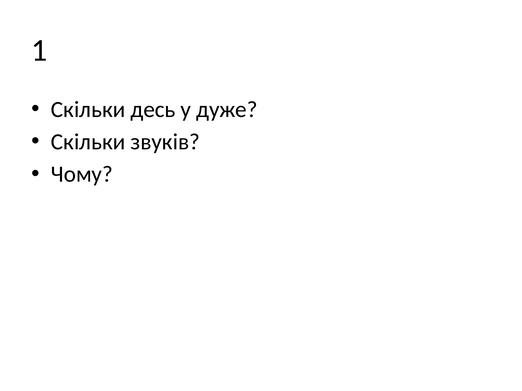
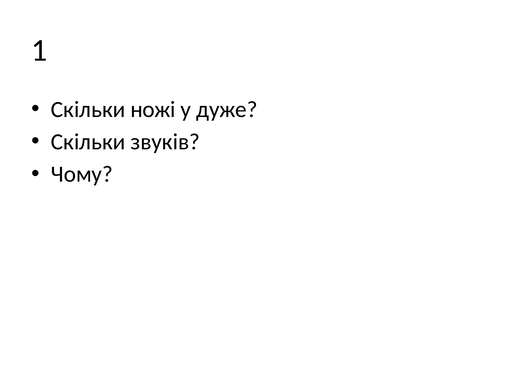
десь: десь -> ножі (153, 110)
